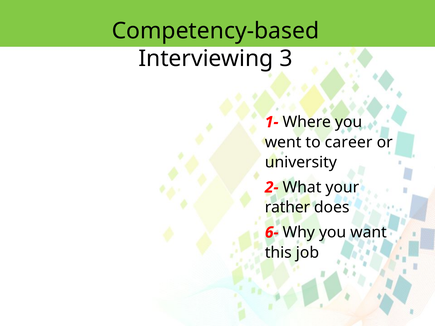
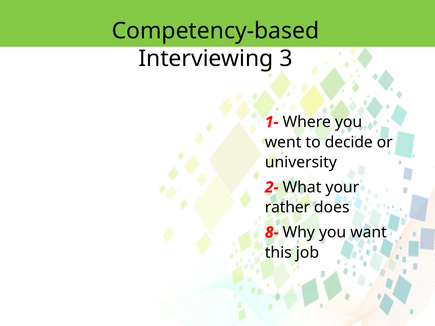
career: career -> decide (349, 142)
6-: 6- -> 8- (272, 233)
